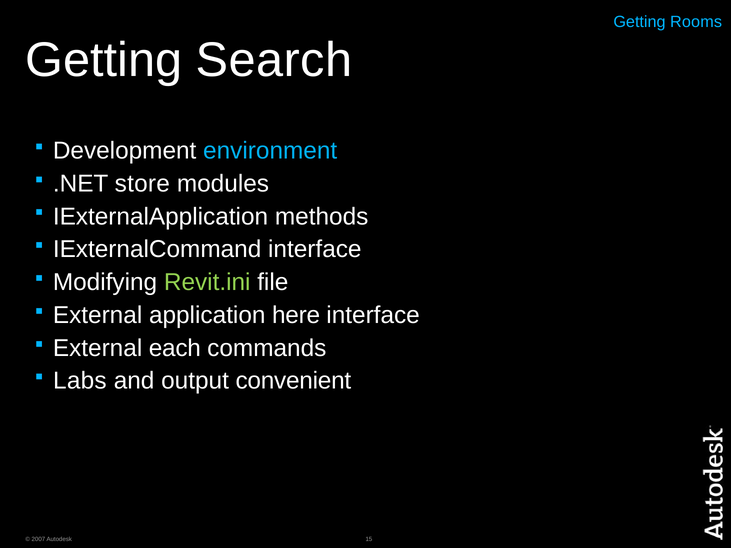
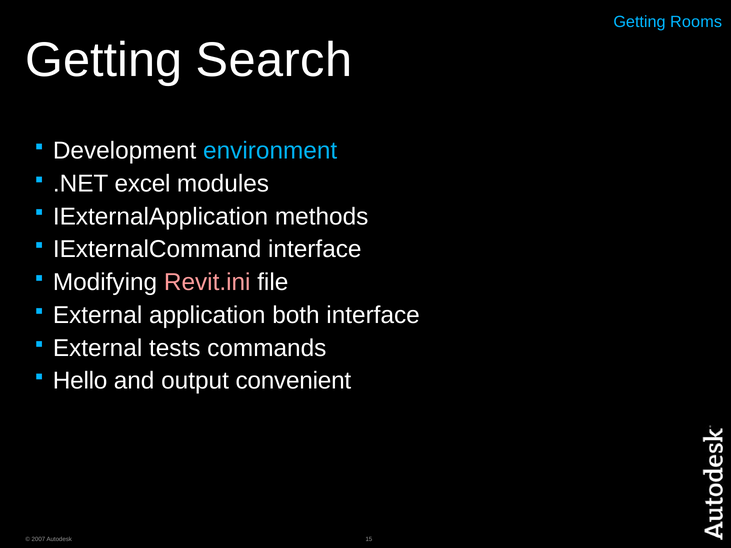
store: store -> excel (143, 184)
Revit.ini colour: light green -> pink (207, 282)
here: here -> both (296, 315)
each: each -> tests (175, 348)
Labs: Labs -> Hello (80, 381)
